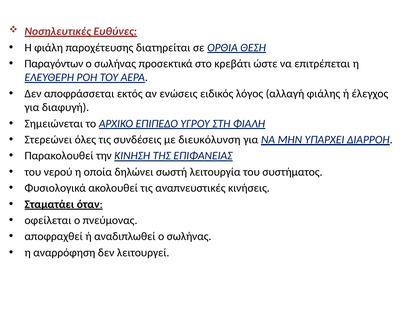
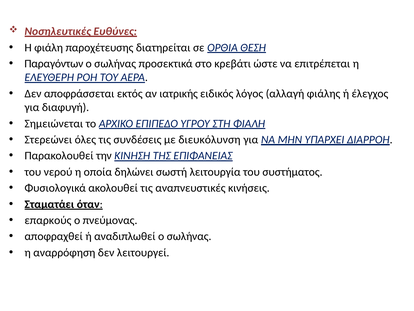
ενώσεις: ενώσεις -> ιατρικής (179, 93)
οφείλεται: οφείλεται -> επαρκούς (48, 220)
